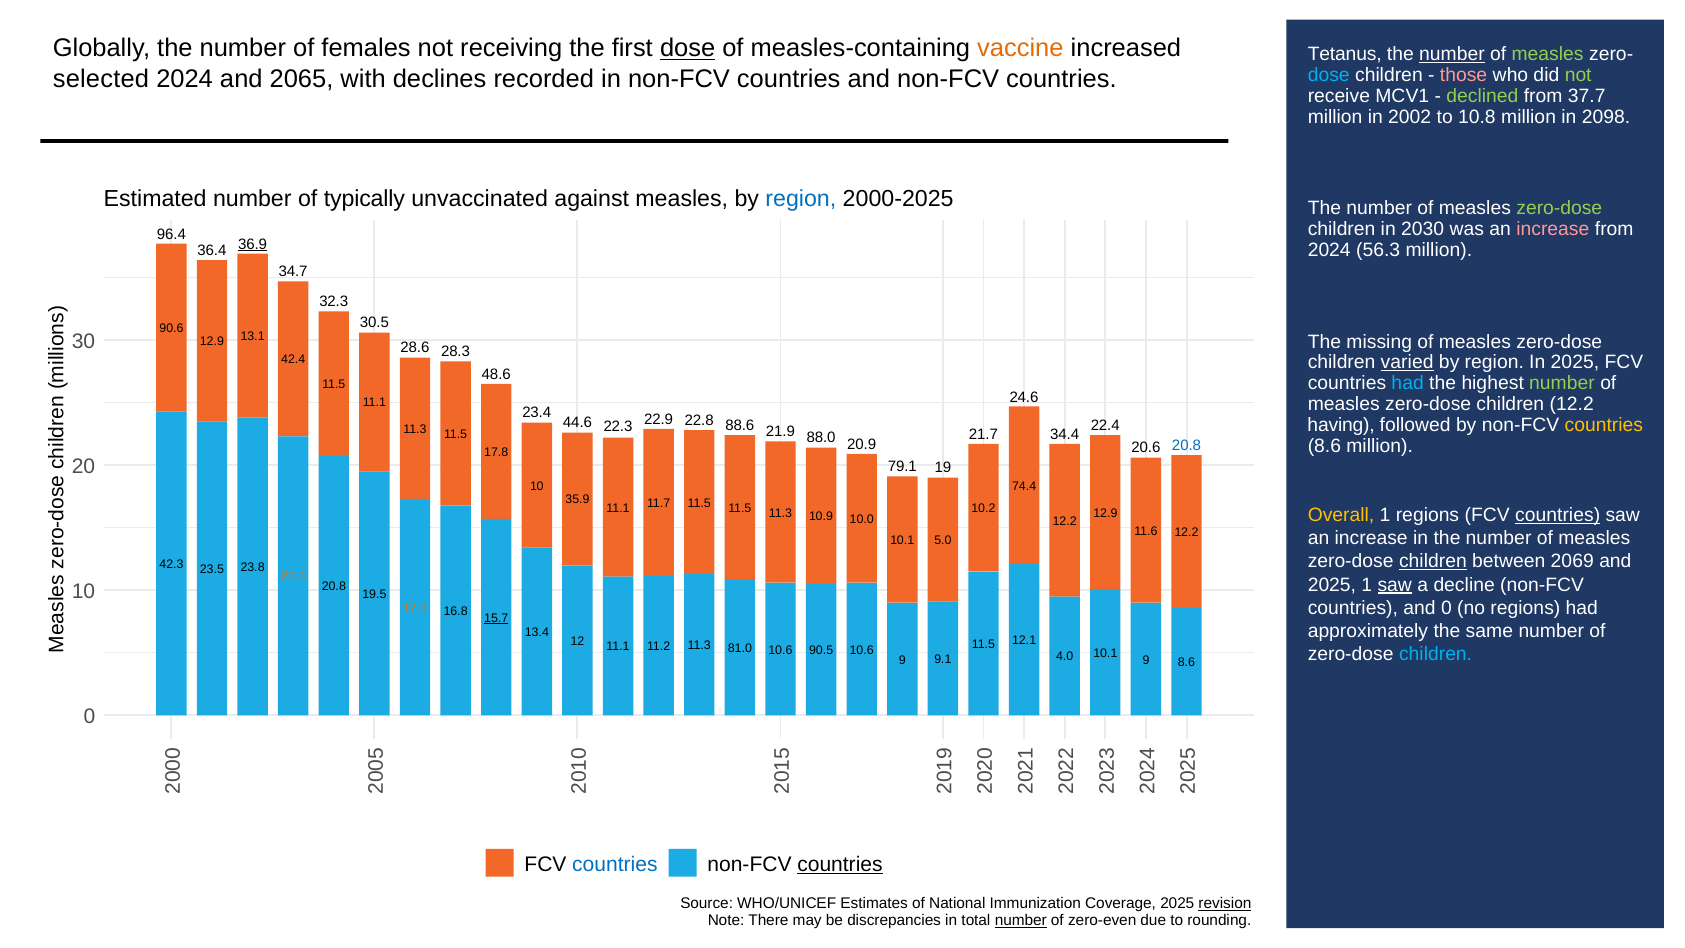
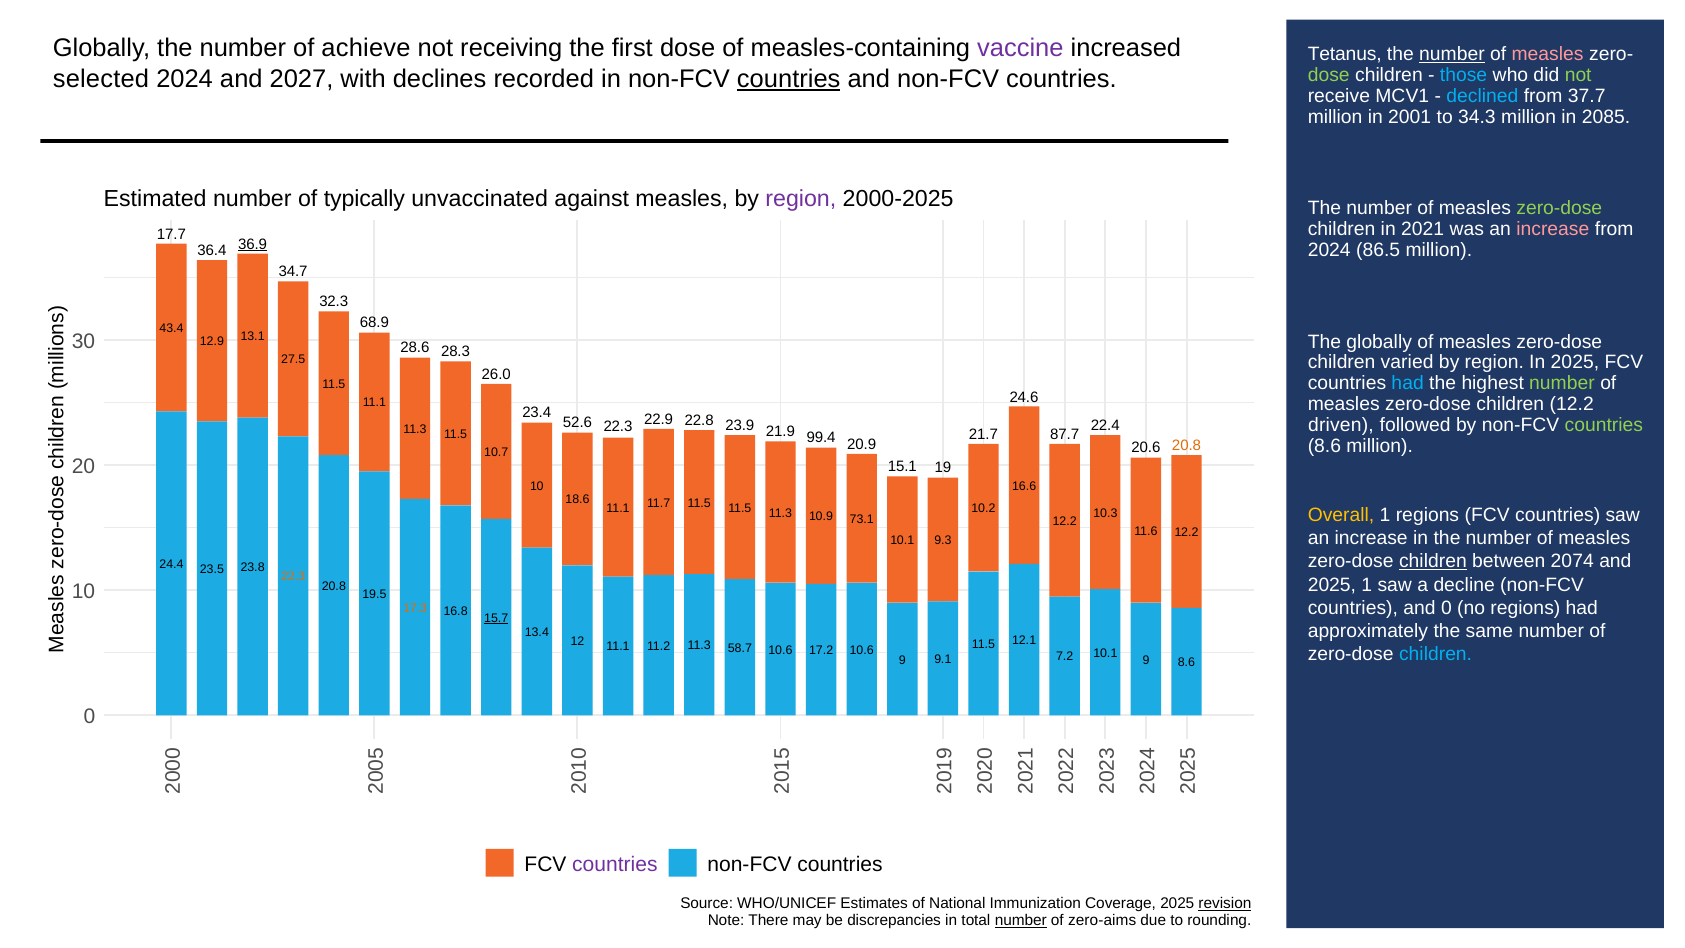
females: females -> achieve (366, 49)
dose underline: present -> none (688, 49)
vaccine colour: orange -> purple (1020, 49)
measles colour: light green -> pink (1548, 54)
dose colour: light blue -> light green (1329, 75)
those colour: pink -> light blue (1464, 75)
2065: 2065 -> 2027 (302, 79)
countries underline: none -> present (789, 79)
declined colour: light green -> light blue (1482, 96)
2002: 2002 -> 2001 (1410, 117)
10.8: 10.8 -> 34.3 (1477, 117)
2098: 2098 -> 2085 (1606, 117)
region colour: blue -> purple (801, 199)
2030: 2030 -> 2021 (1423, 229)
96.4: 96.4 -> 17.7 (171, 234)
56.3: 56.3 -> 86.5 (1378, 250)
30.5: 30.5 -> 68.9 (374, 323)
90.6: 90.6 -> 43.4 (171, 328)
The missing: missing -> globally (1379, 342)
varied underline: present -> none (1407, 362)
42.4: 42.4 -> 27.5 (293, 360)
48.6: 48.6 -> 26.0 (496, 374)
44.6: 44.6 -> 52.6 (577, 423)
88.6: 88.6 -> 23.9 (740, 425)
88.0: 88.0 -> 99.4 (821, 438)
having: having -> driven (1341, 425)
countries colour: yellow -> light green (1604, 425)
34.4: 34.4 -> 87.7 (1065, 434)
20.8 colour: blue -> orange (1187, 445)
17.8: 17.8 -> 10.7 (496, 452)
79.1: 79.1 -> 15.1 (902, 467)
74.4: 74.4 -> 16.6 (1024, 486)
35.9: 35.9 -> 18.6 (577, 500)
10.0: 10.0 -> 73.1 (862, 519)
countries underline: present -> none (1558, 515)
12.9: 12.9 -> 10.3 (1105, 513)
5.0: 5.0 -> 9.3 (943, 540)
2069: 2069 -> 2074 (1572, 561)
42.3: 42.3 -> 24.4 (171, 564)
saw underline: present -> none (1395, 585)
81.0: 81.0 -> 58.7 (740, 648)
90.5: 90.5 -> 17.2 (821, 650)
4.0: 4.0 -> 7.2 (1065, 657)
countries colour: blue -> purple (615, 864)
countries underline: present -> none (840, 864)
zero-even: zero-even -> zero-aims (1102, 920)
